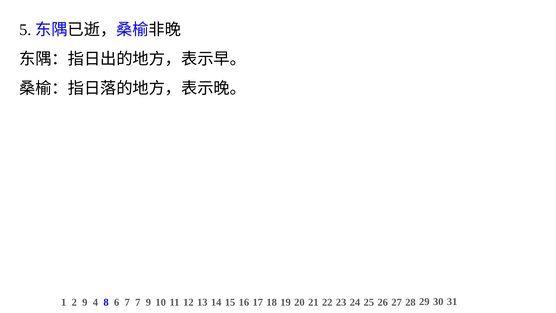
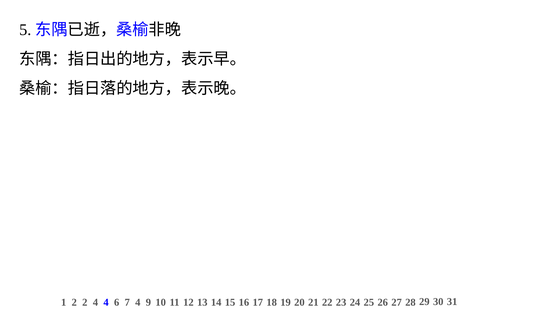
2 9: 9 -> 2 (85, 302)
4 8: 8 -> 4 (106, 302)
7 7: 7 -> 4 (138, 302)
